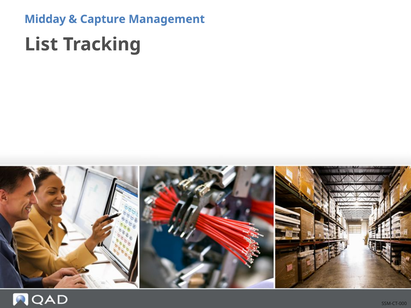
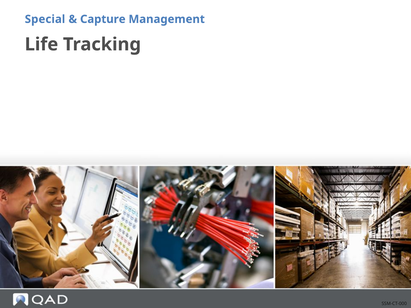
Midday: Midday -> Special (45, 19)
List: List -> Life (41, 44)
